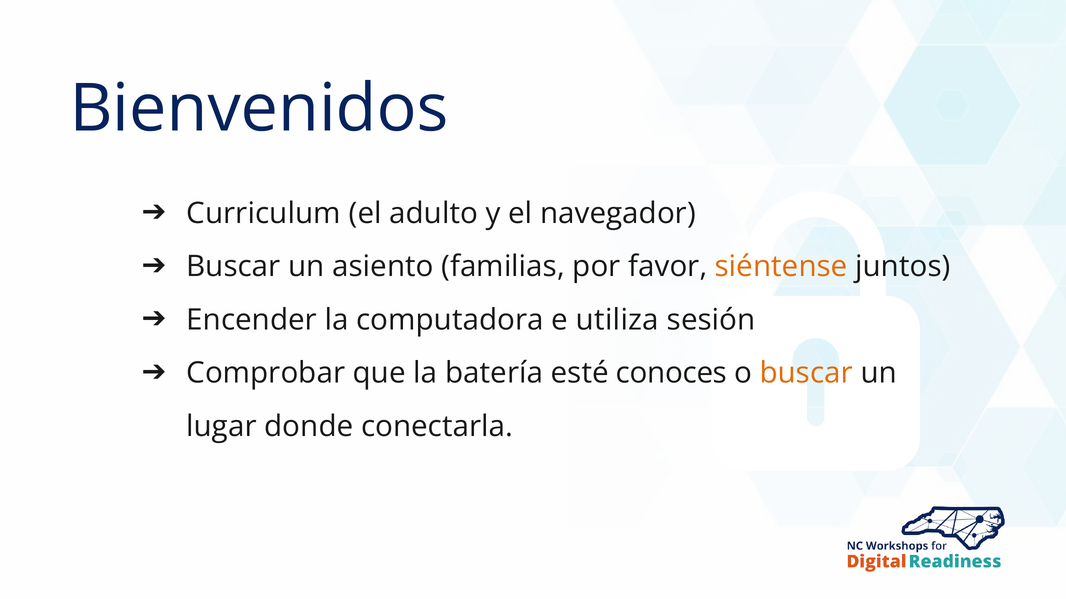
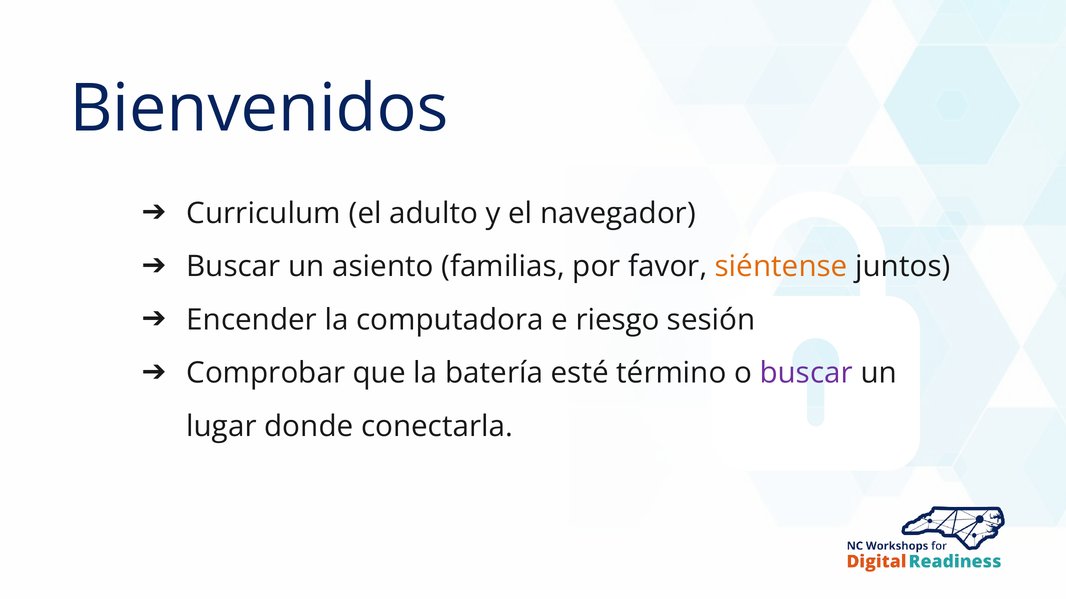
utiliza: utiliza -> riesgo (618, 320)
conoces: conoces -> término (671, 374)
buscar colour: orange -> purple (806, 374)
